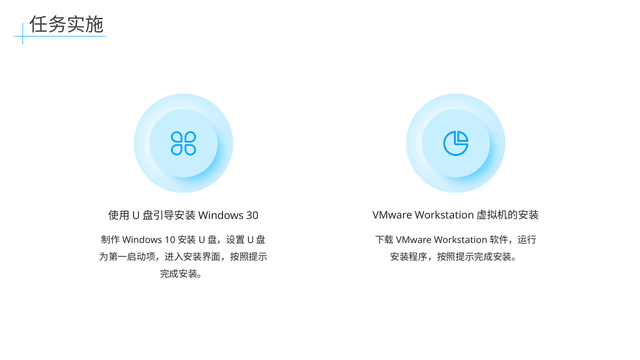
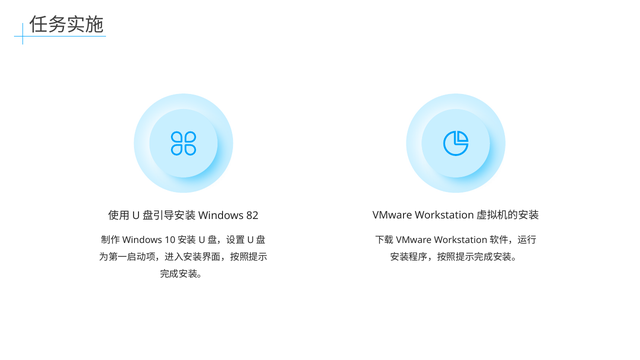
30: 30 -> 82 (252, 216)
